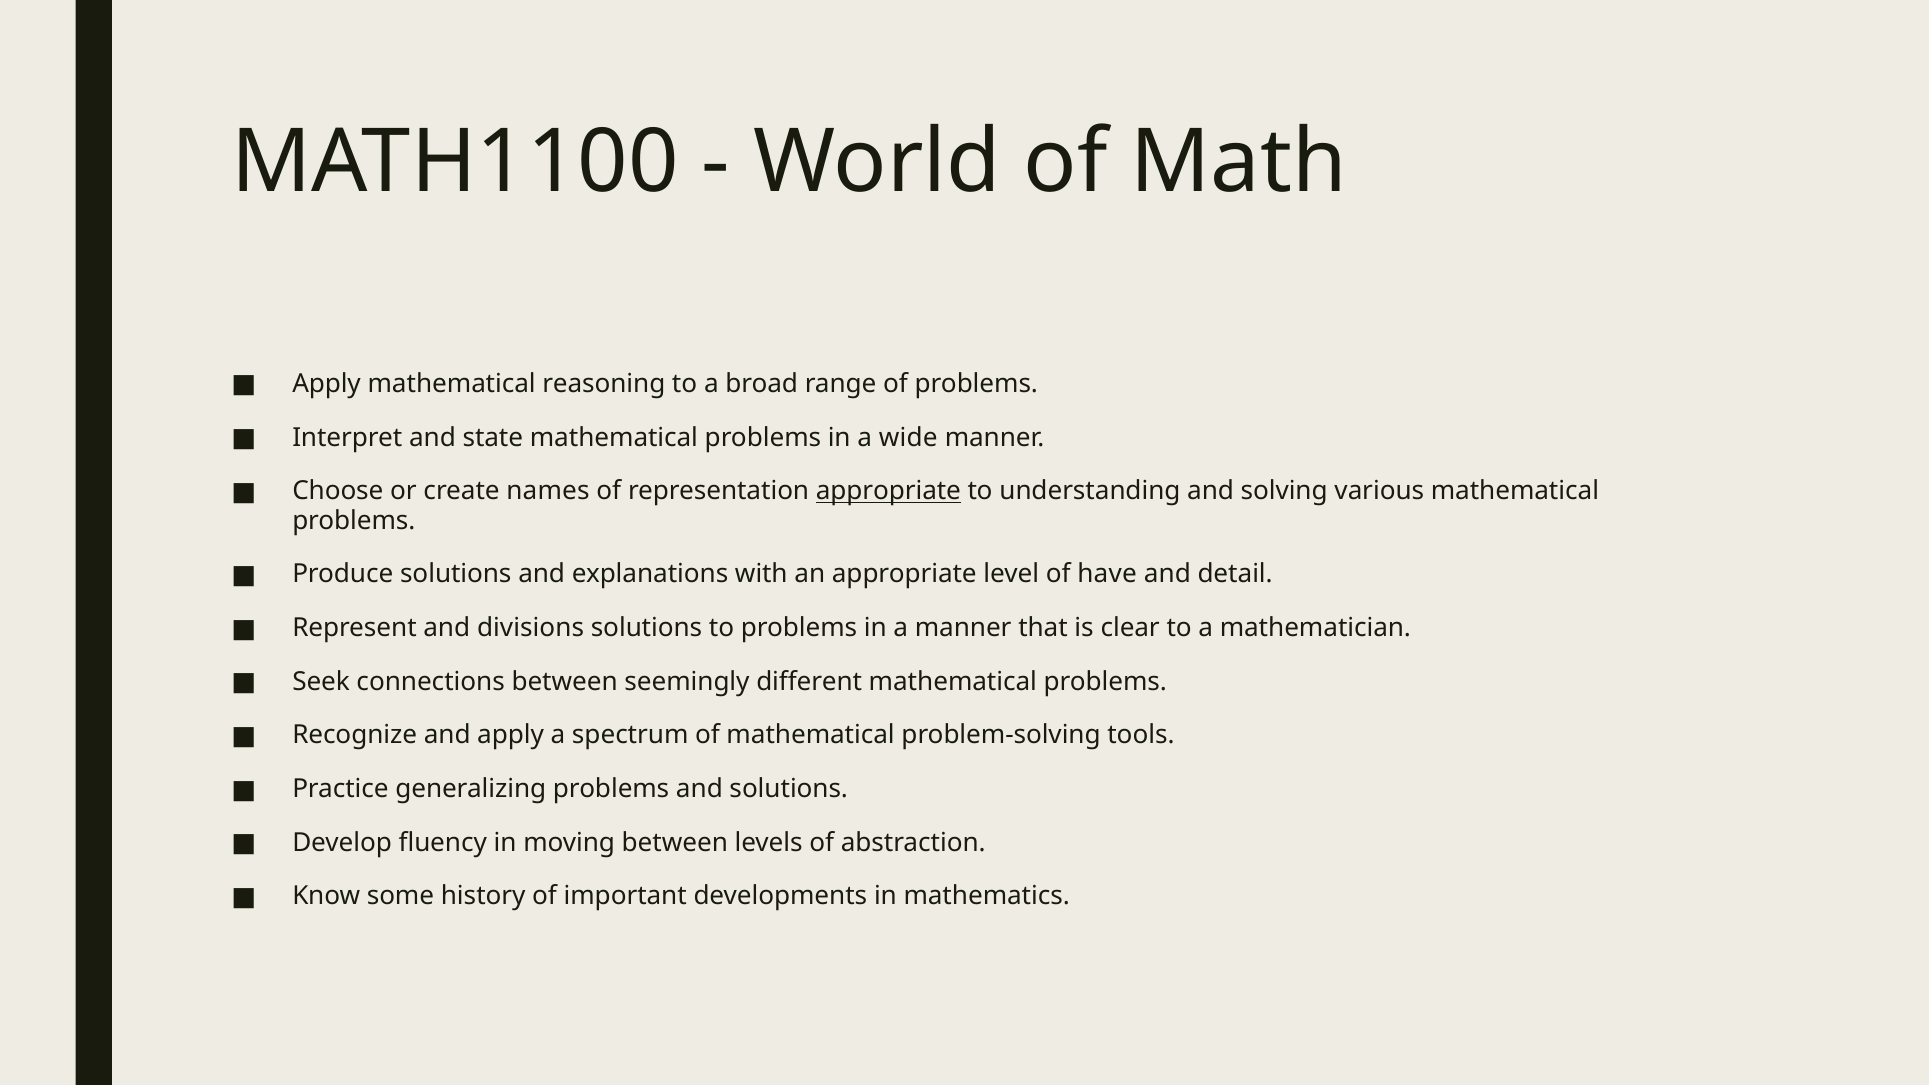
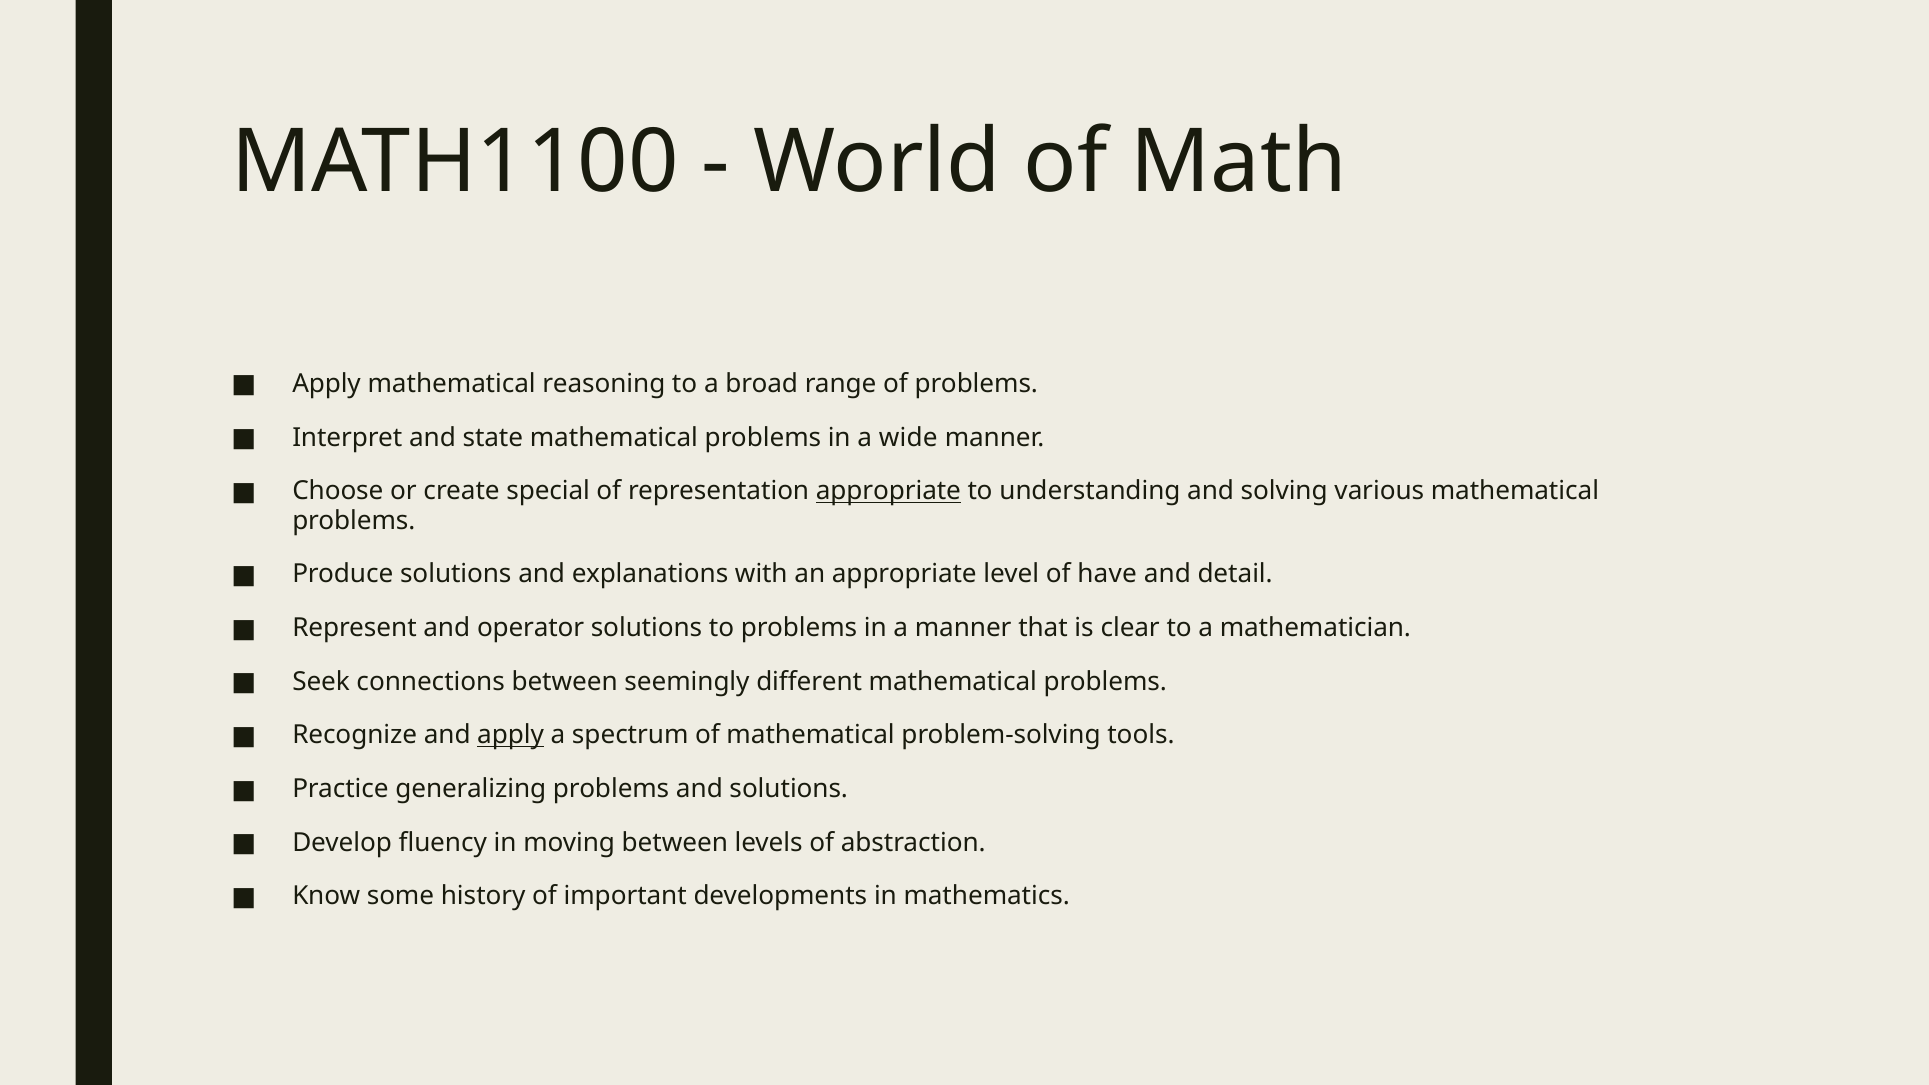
names: names -> special (548, 491)
divisions: divisions -> operator (531, 628)
apply underline: none -> present (511, 735)
